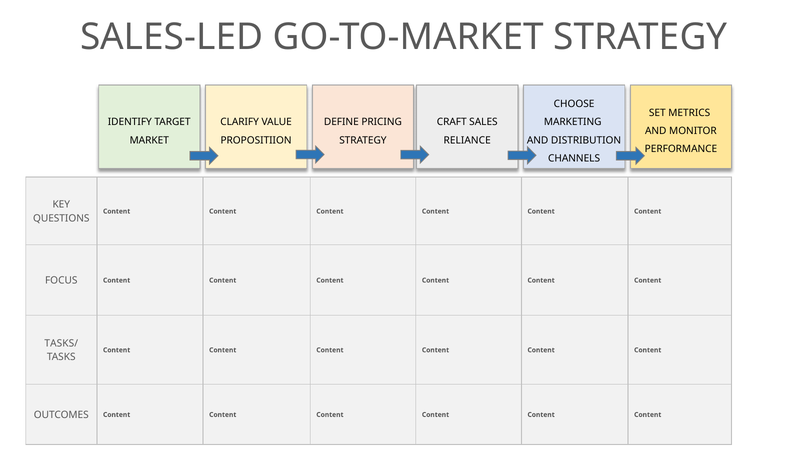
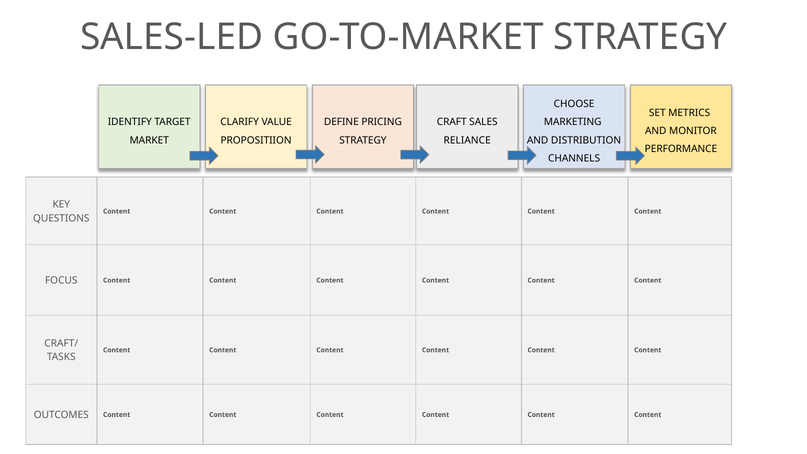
TASKS/: TASKS/ -> CRAFT/ (61, 343)
